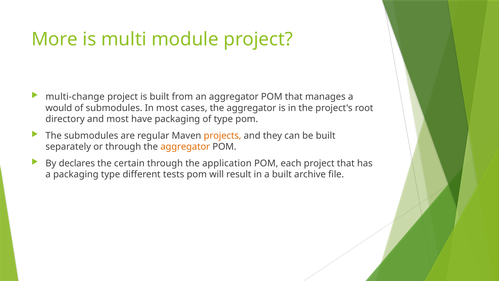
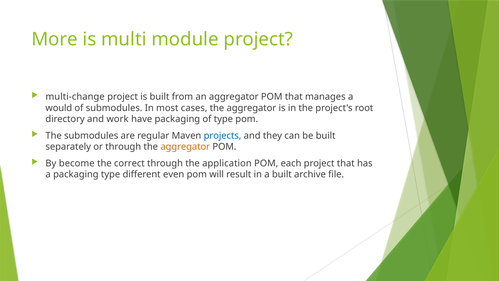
and most: most -> work (118, 119)
projects colour: orange -> blue (223, 135)
declares: declares -> become (77, 163)
certain: certain -> correct (129, 163)
tests: tests -> even (174, 174)
